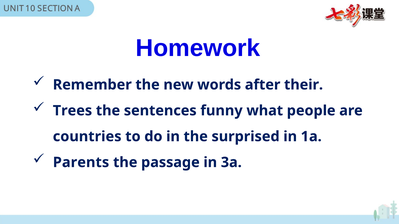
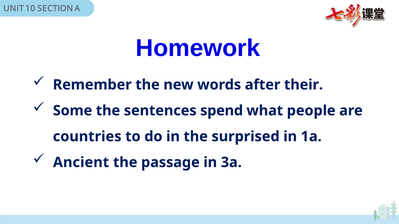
Trees: Trees -> Some (73, 111)
funny: funny -> spend (222, 111)
Parents: Parents -> Ancient (81, 163)
